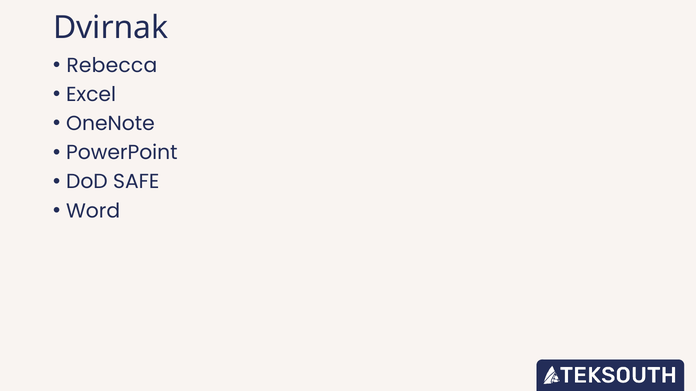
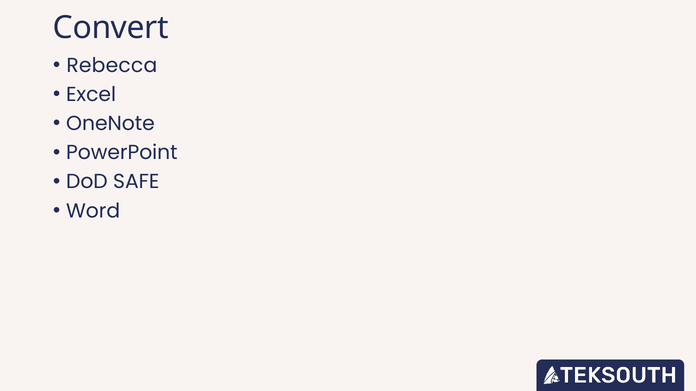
Dvirnak: Dvirnak -> Convert (111, 28)
